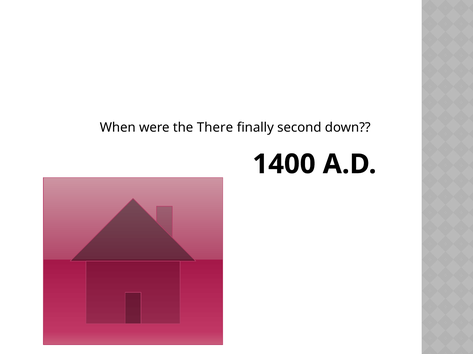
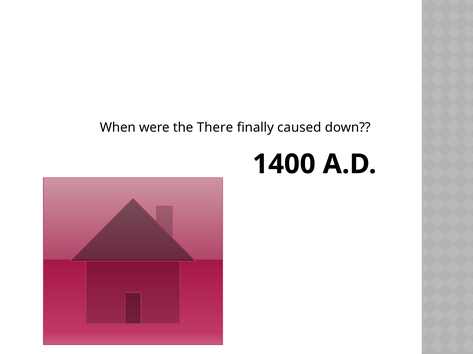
second: second -> caused (299, 128)
